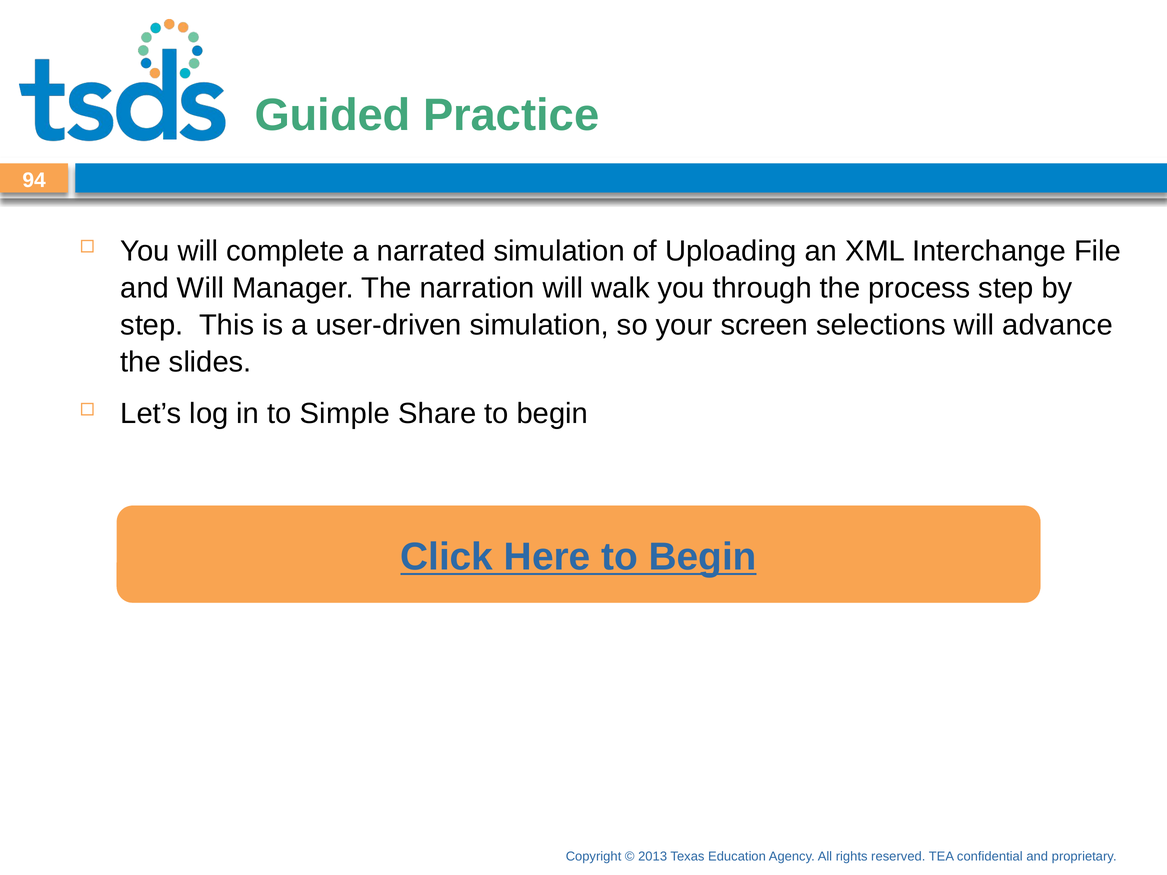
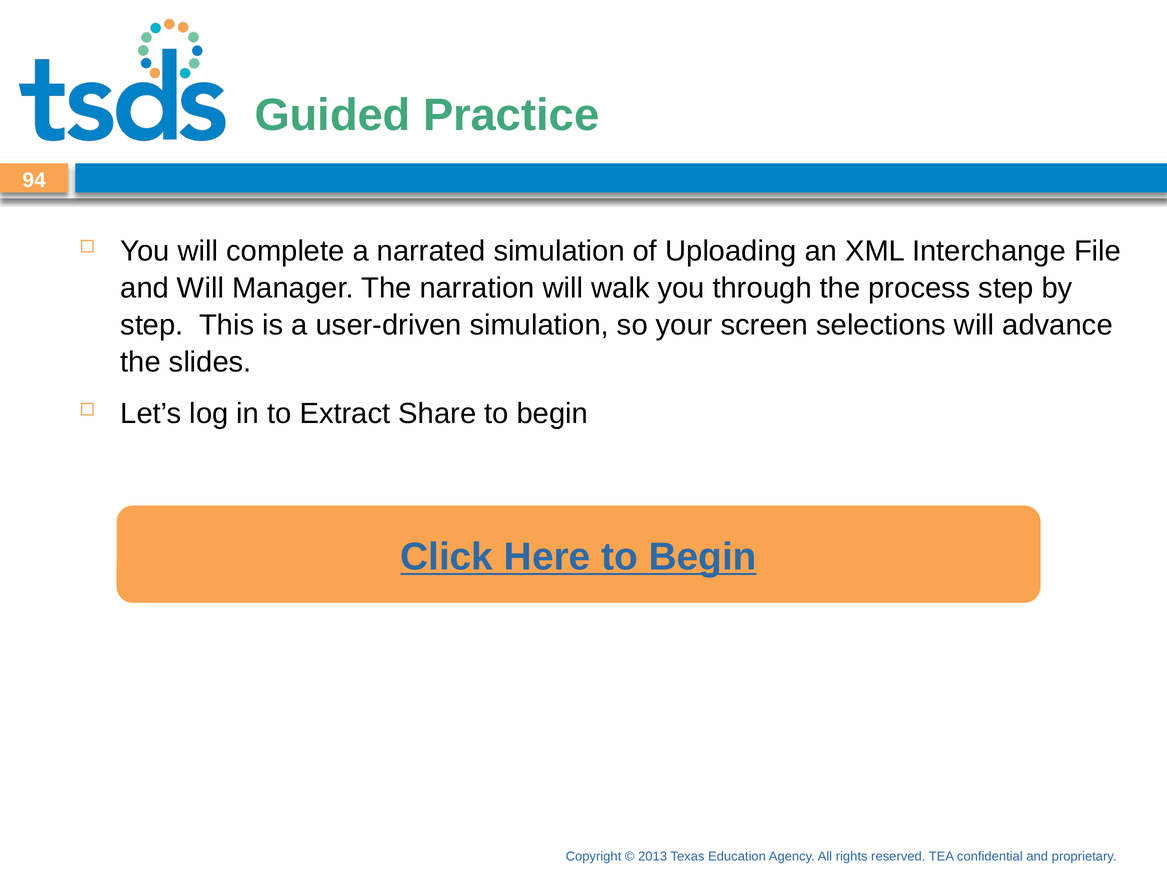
Simple: Simple -> Extract (345, 414)
